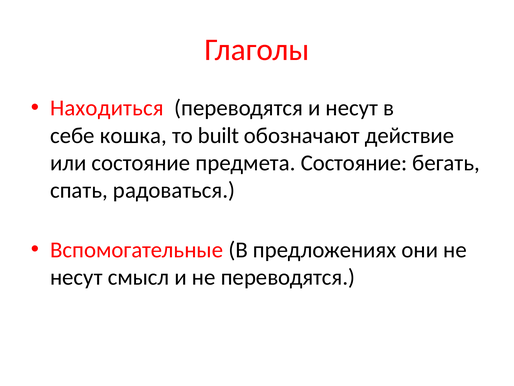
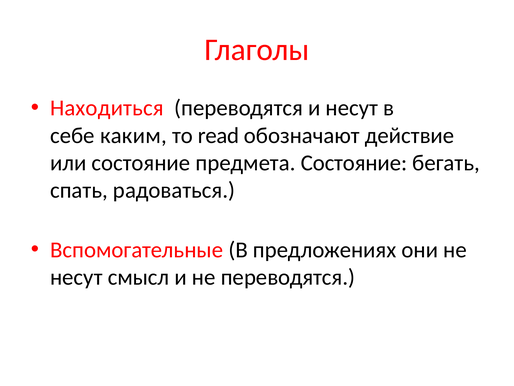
кошка: кошка -> каким (133, 135)
built: built -> read (219, 135)
